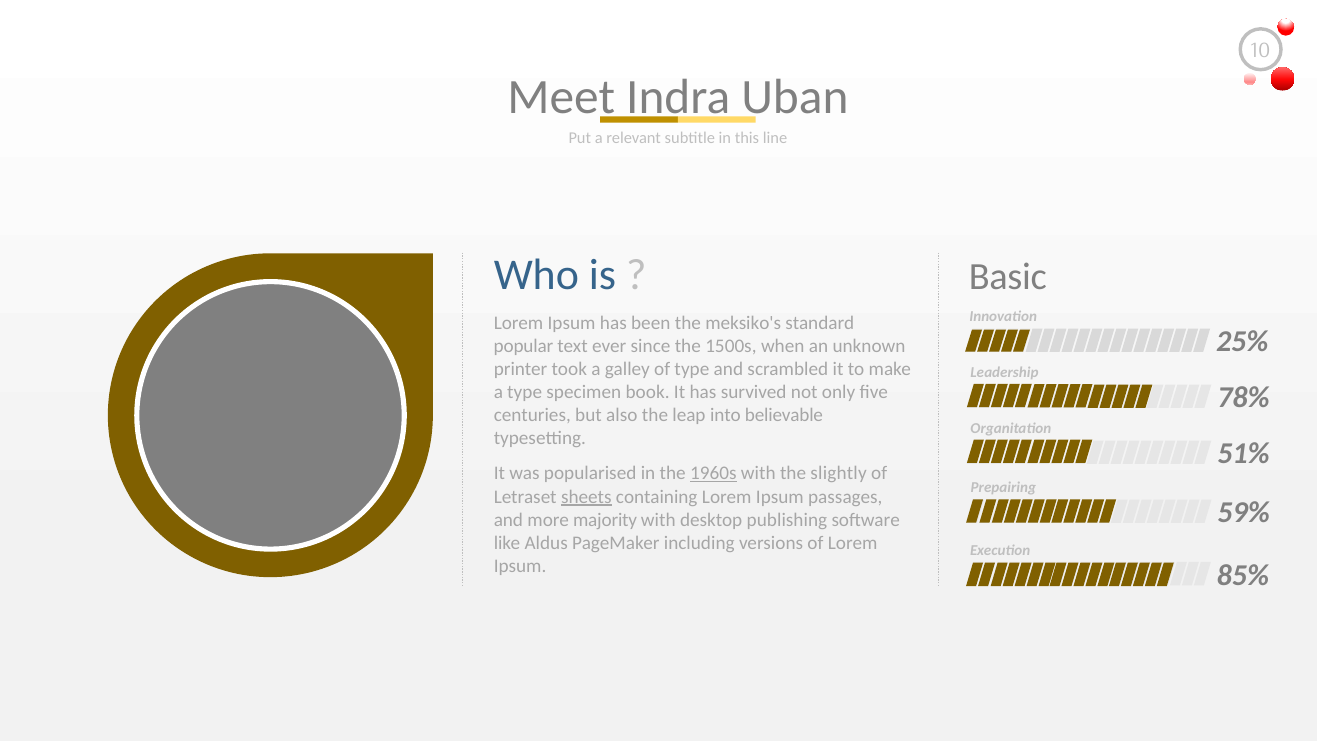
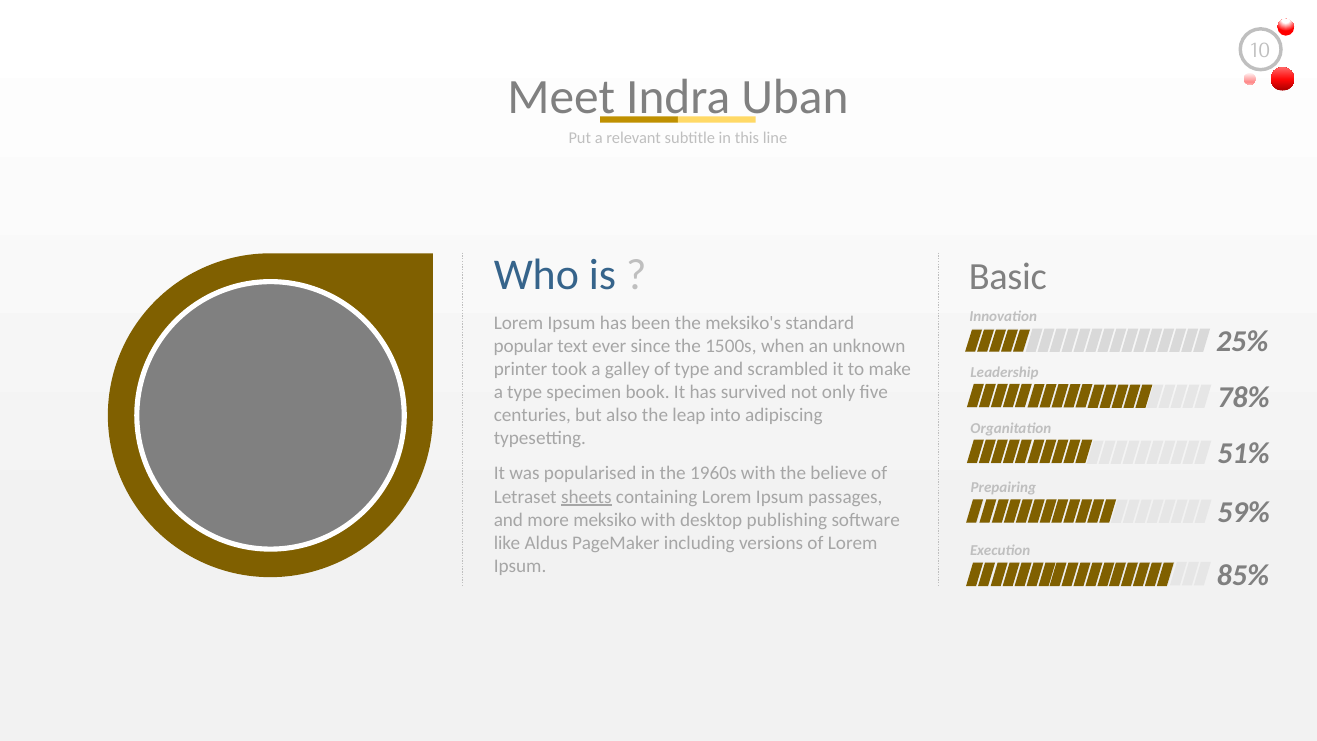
believable: believable -> adipiscing (784, 415)
1960s underline: present -> none (713, 474)
slightly: slightly -> believe (839, 474)
majority: majority -> meksiko (605, 520)
